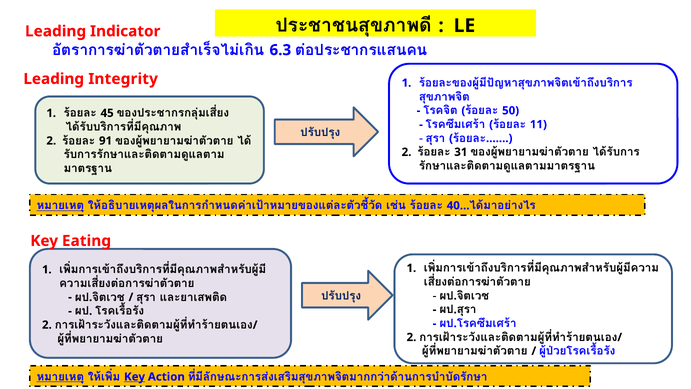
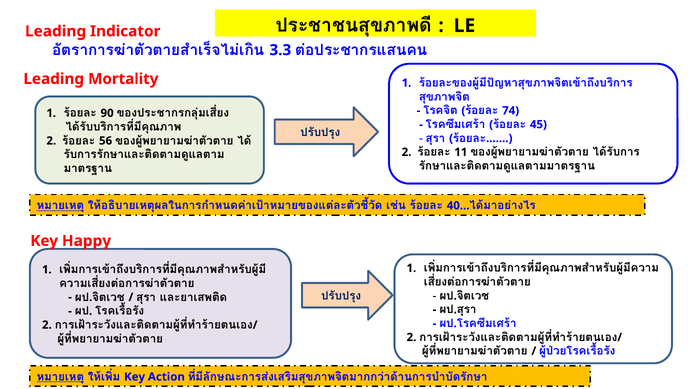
6.3: 6.3 -> 3.3 (280, 50)
Integrity: Integrity -> Mortality (123, 79)
50: 50 -> 74 (511, 111)
45: 45 -> 90 (107, 113)
11: 11 -> 45 (538, 124)
91: 91 -> 56 (106, 141)
31: 31 -> 11 (461, 152)
Eating: Eating -> Happy (86, 241)
Key underline: present -> none (135, 377)
